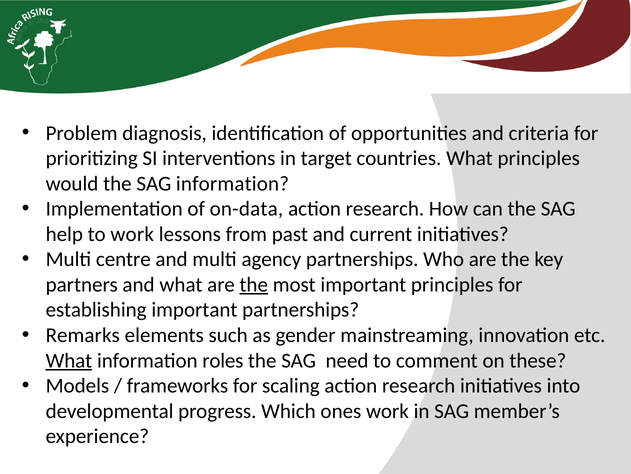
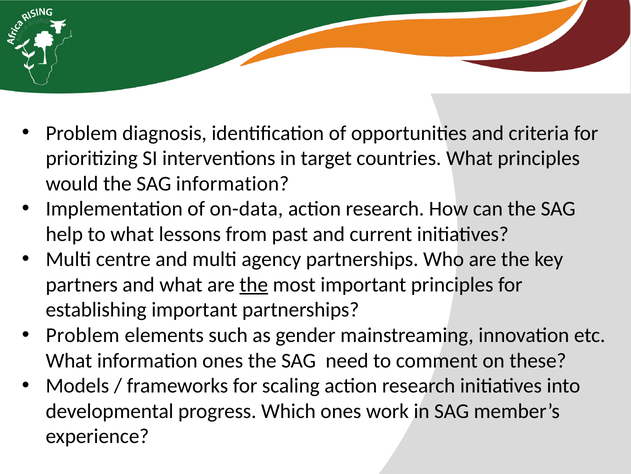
to work: work -> what (132, 234)
Remarks: Remarks -> Problem (83, 335)
What underline: present -> none (69, 360)
information roles: roles -> ones (223, 360)
